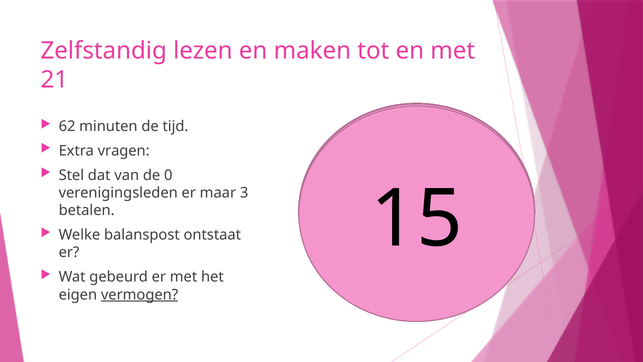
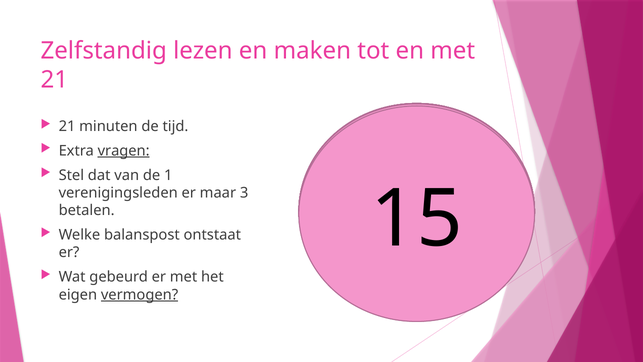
62: 62 -> 21 (67, 126)
vragen underline: none -> present (124, 151)
0: 0 -> 1 (168, 175)
